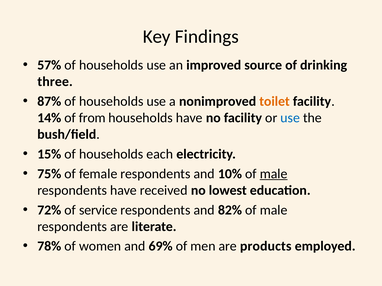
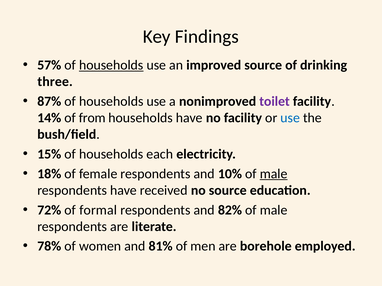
households underline: none -> present (111, 65)
toilet colour: orange -> purple (275, 102)
75%: 75% -> 18% (49, 174)
no lowest: lowest -> source (228, 191)
service: service -> formal (98, 210)
69%: 69% -> 81% (161, 247)
products: products -> borehole (266, 247)
